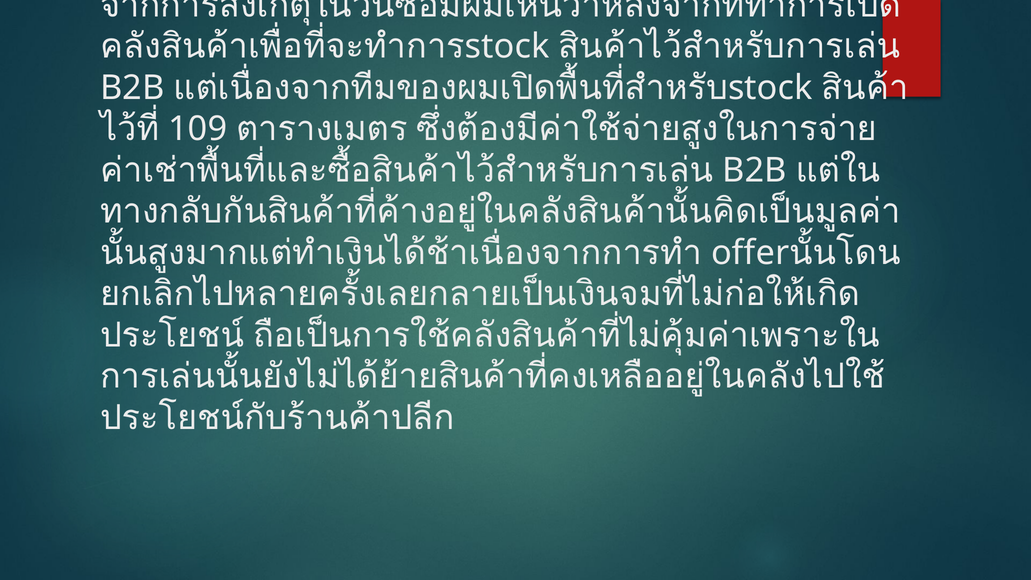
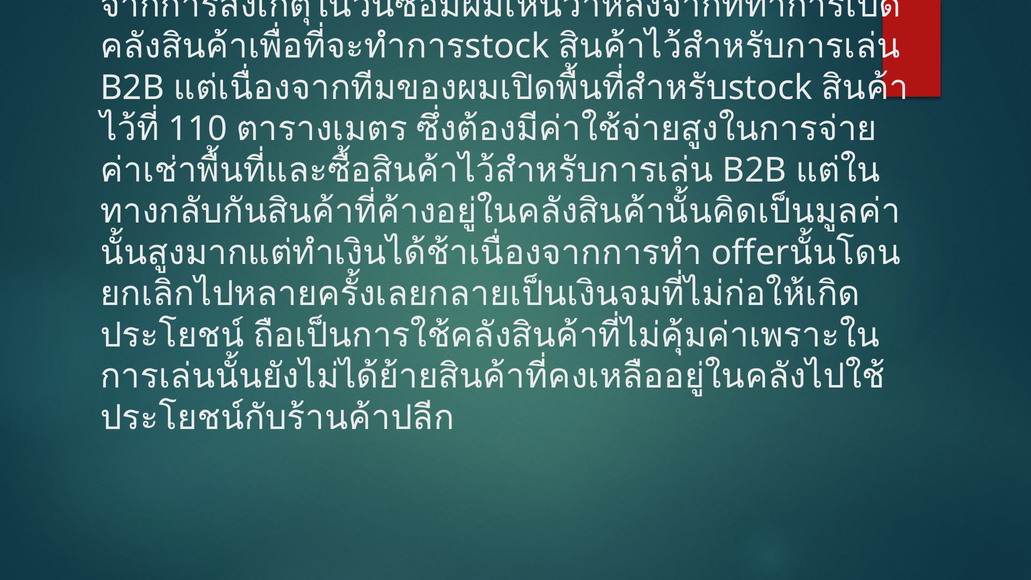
109: 109 -> 110 (198, 129)
